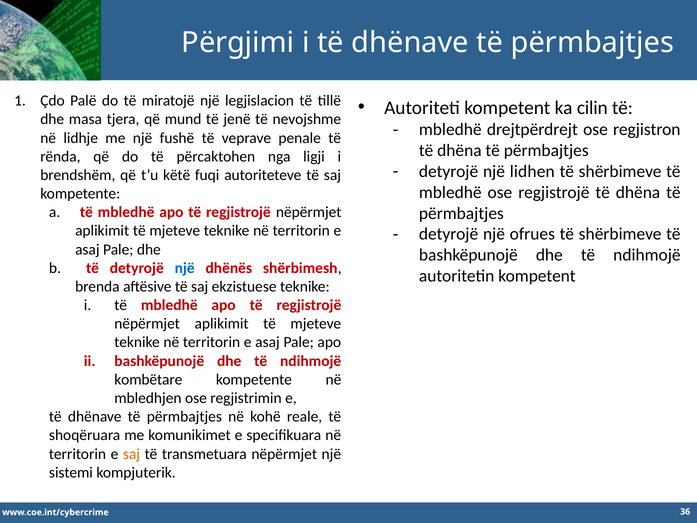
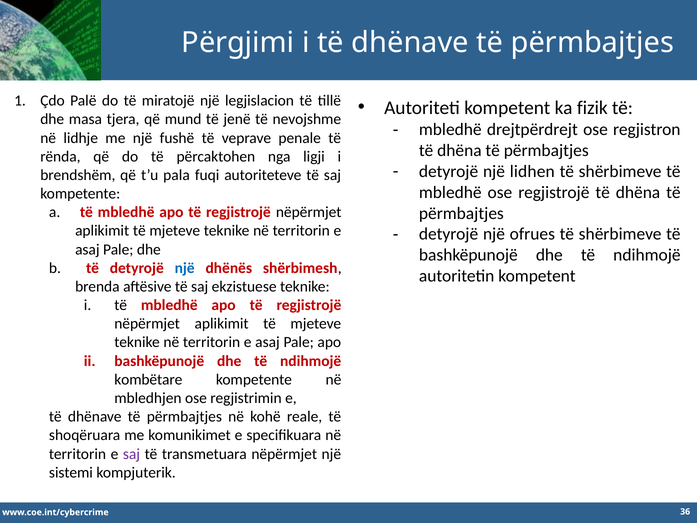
cilin: cilin -> fizik (592, 108)
këtë: këtë -> pala (177, 175)
saj colour: orange -> purple (132, 454)
